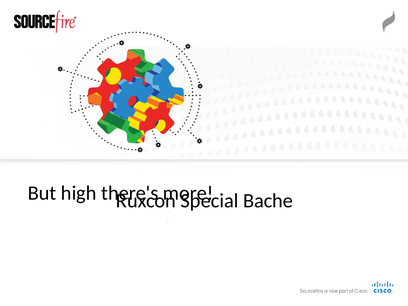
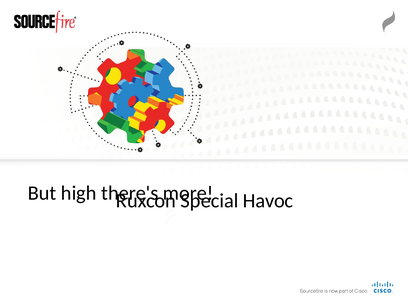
Bache: Bache -> Havoc (268, 201)
